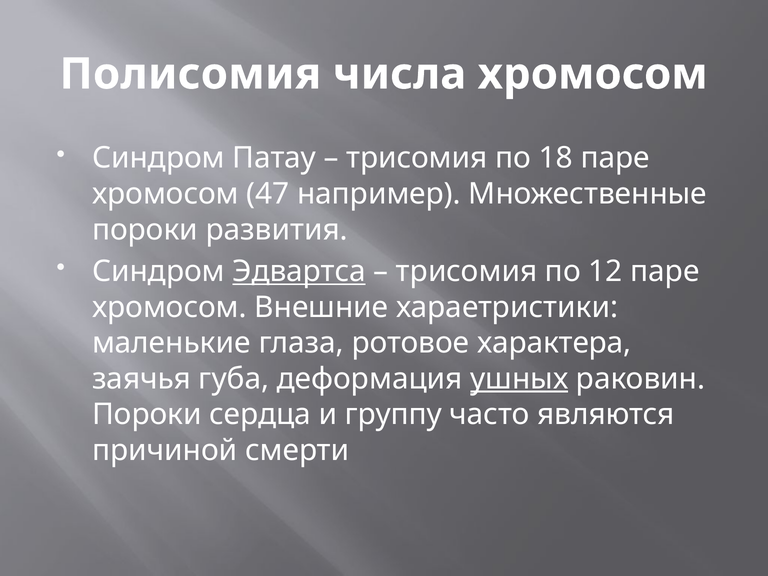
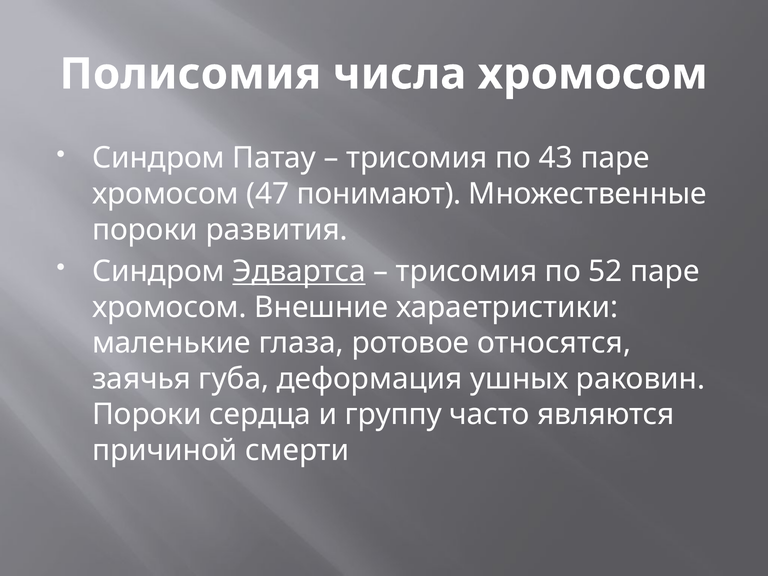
18: 18 -> 43 (556, 158)
например: например -> понимают (379, 194)
12: 12 -> 52 (606, 271)
характера: характера -> относятся (554, 343)
ушных underline: present -> none (519, 379)
